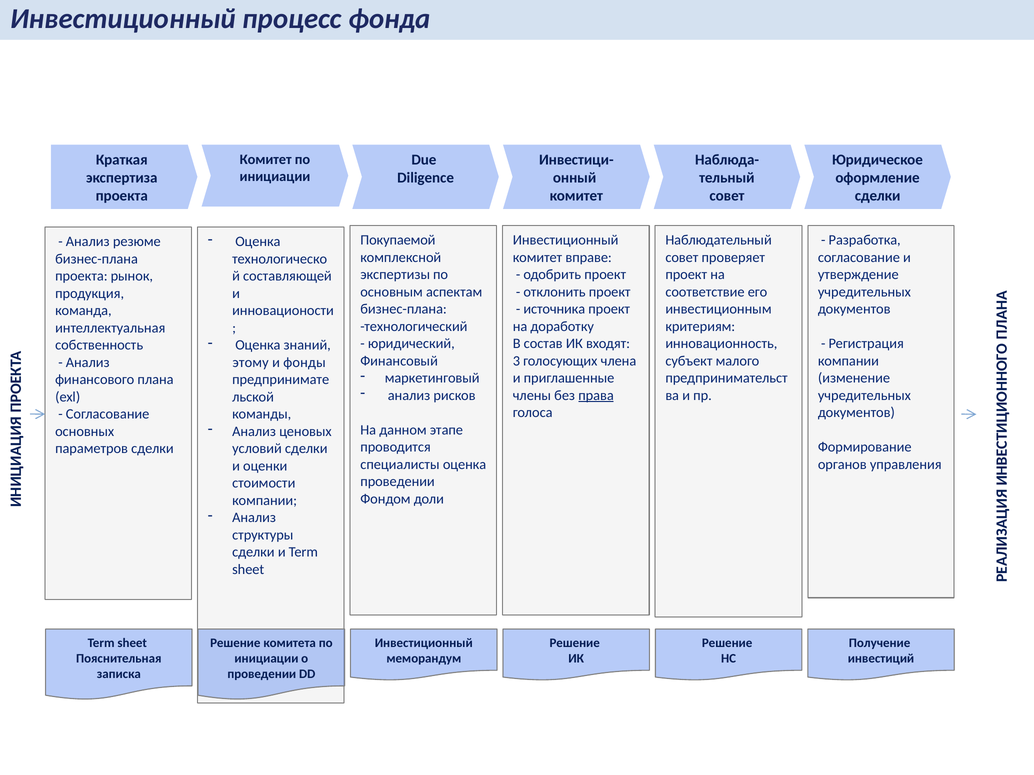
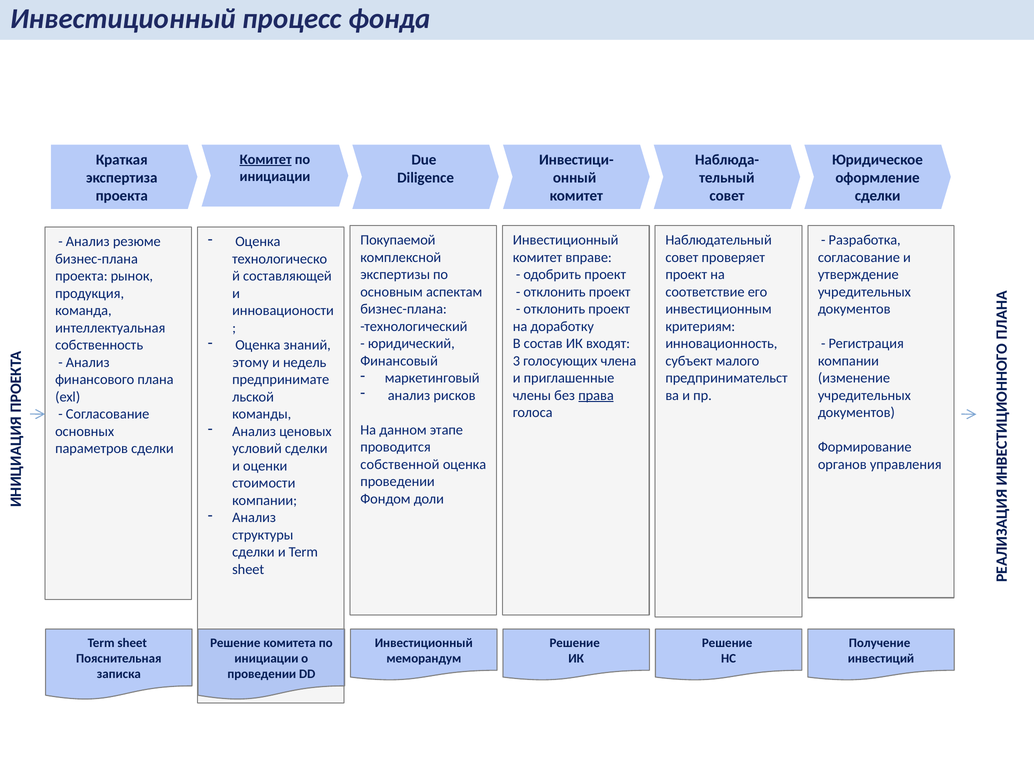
Комитет underline: none -> present (266, 159)
источника: источника -> отклонить (554, 309)
фонды: фонды -> недель (305, 363)
специалисты: специалисты -> собственной (400, 465)
